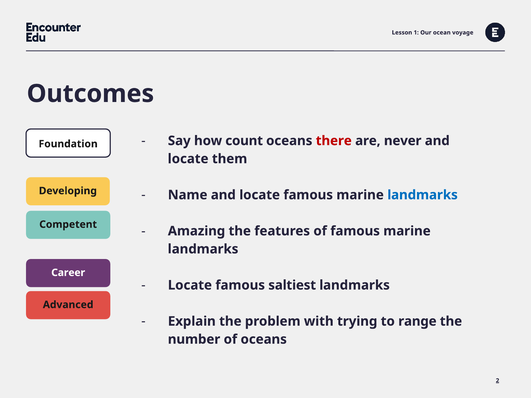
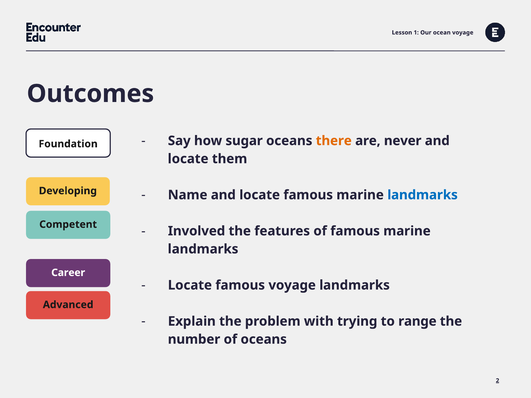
count: count -> sugar (244, 141)
there colour: red -> orange (334, 141)
Amazing: Amazing -> Involved (197, 231)
famous saltiest: saltiest -> voyage (292, 285)
